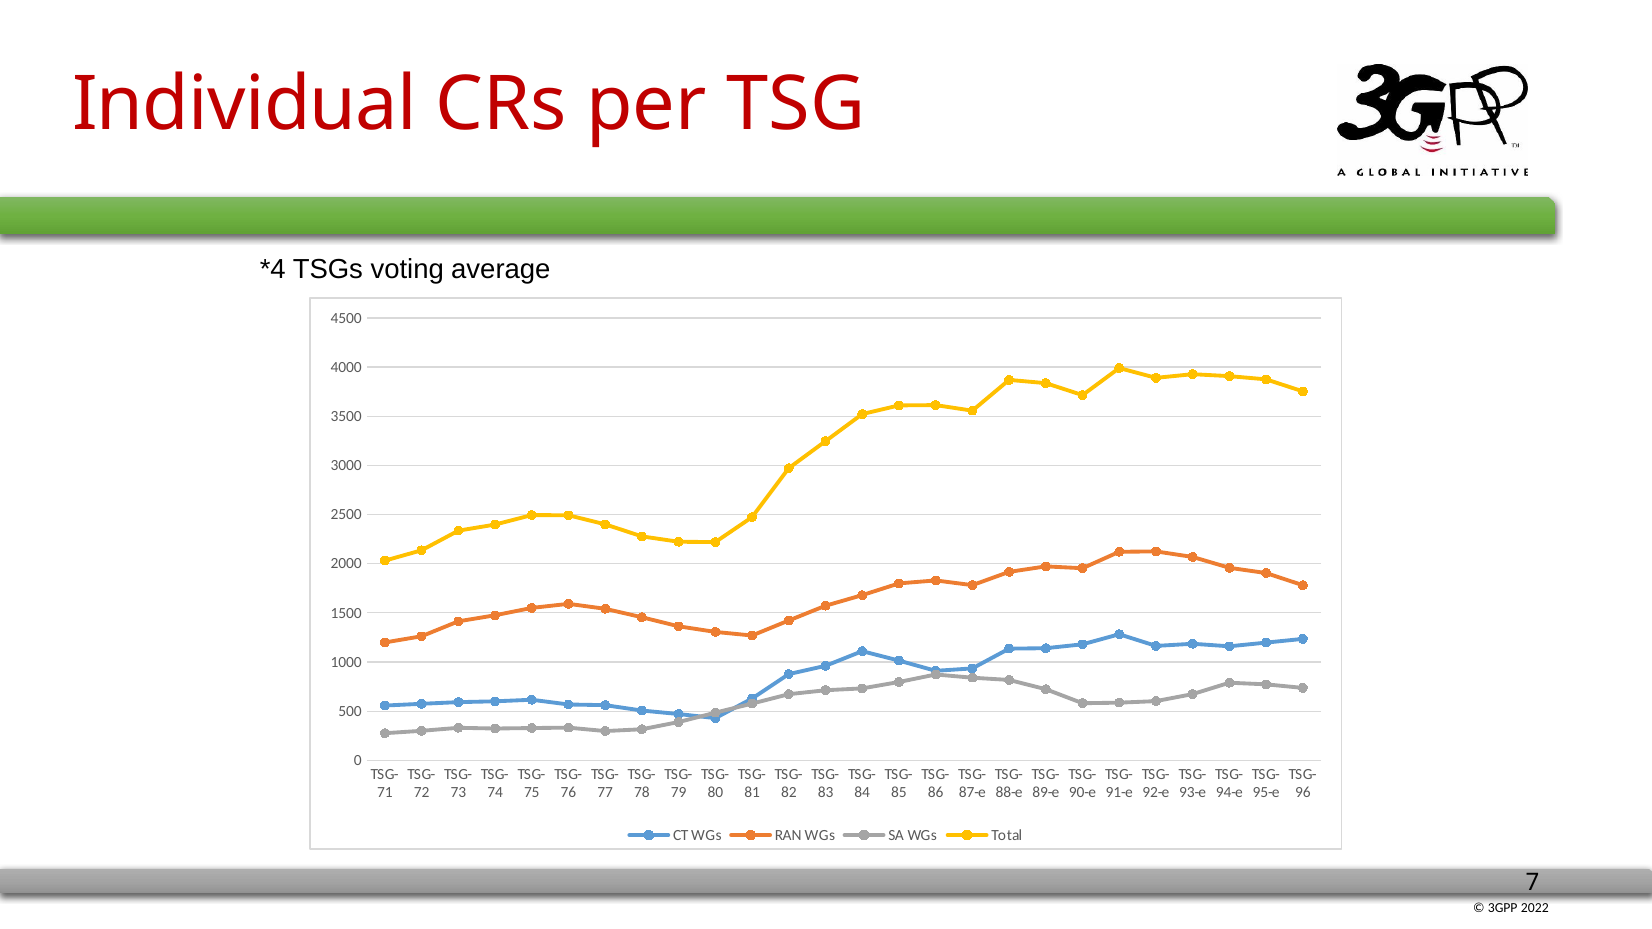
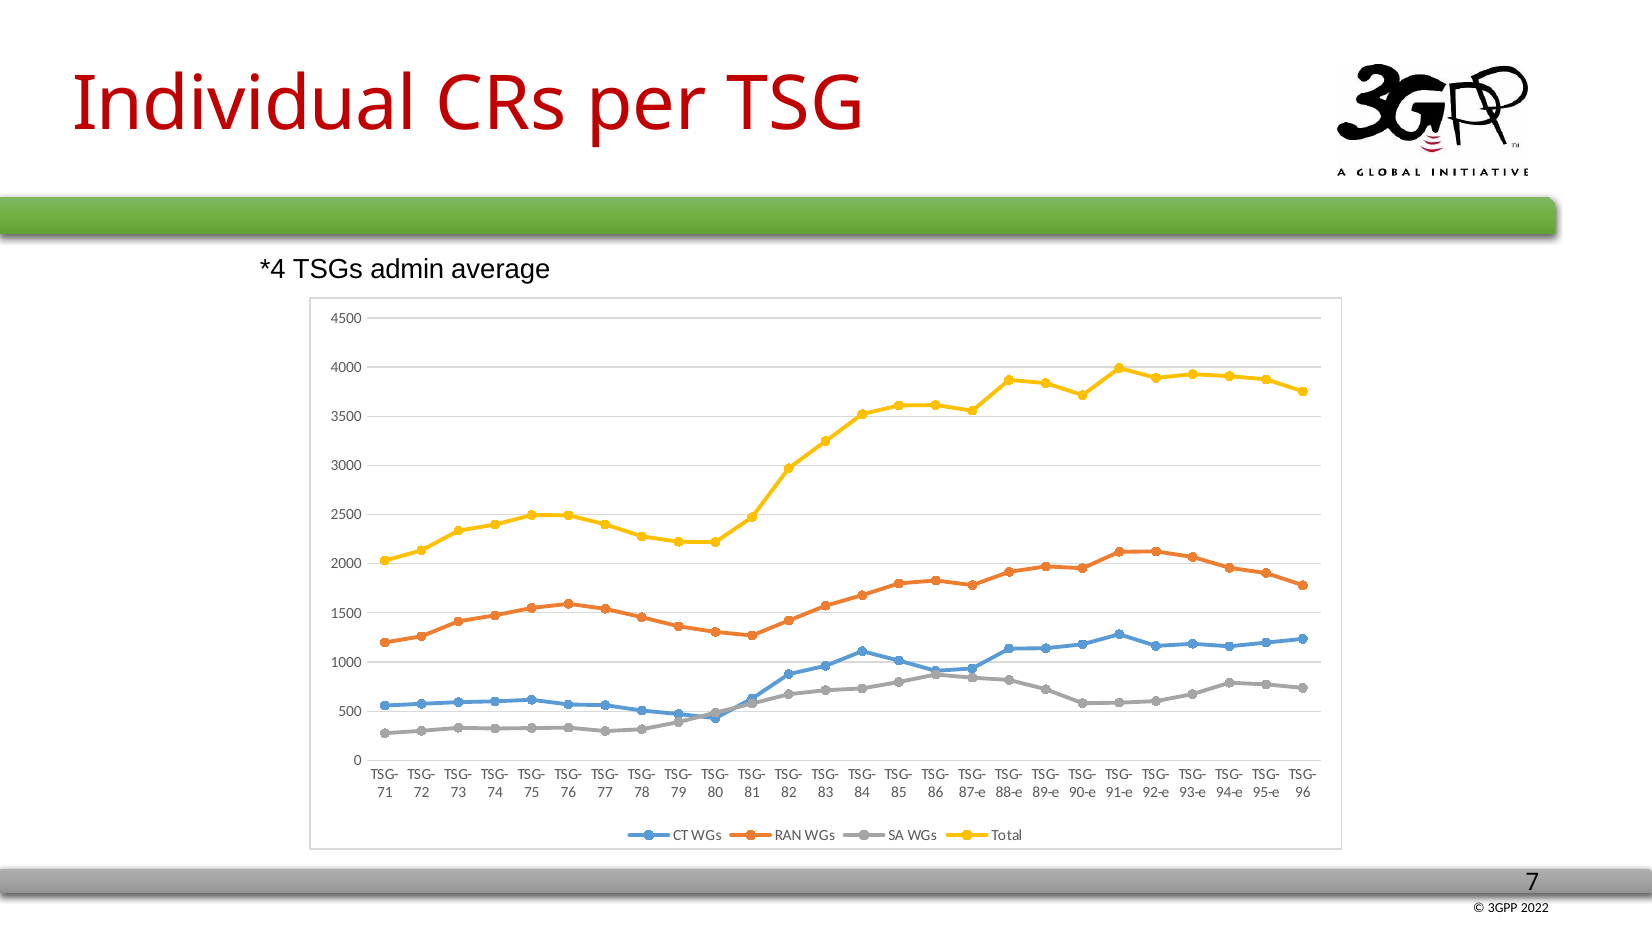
voting: voting -> admin (407, 270)
